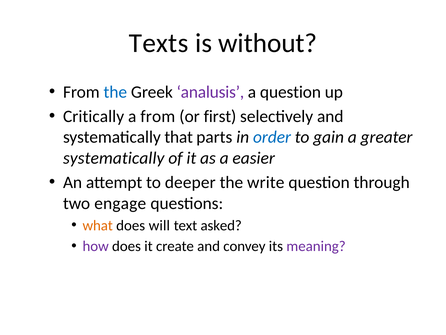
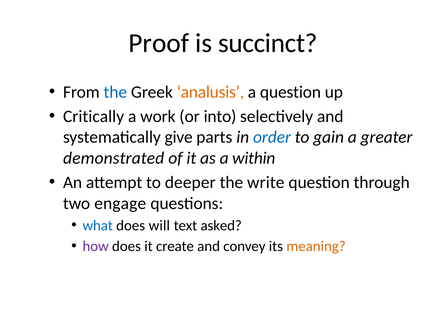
Texts: Texts -> Proof (159, 43)
without: without -> succinct (268, 43)
analusis colour: purple -> orange (210, 92)
a from: from -> work (158, 116)
first: first -> into (220, 116)
that: that -> give (179, 137)
systematically: systematically -> demonstrated (114, 158)
easier: easier -> within (254, 158)
what colour: orange -> blue (98, 225)
meaning colour: purple -> orange (316, 246)
